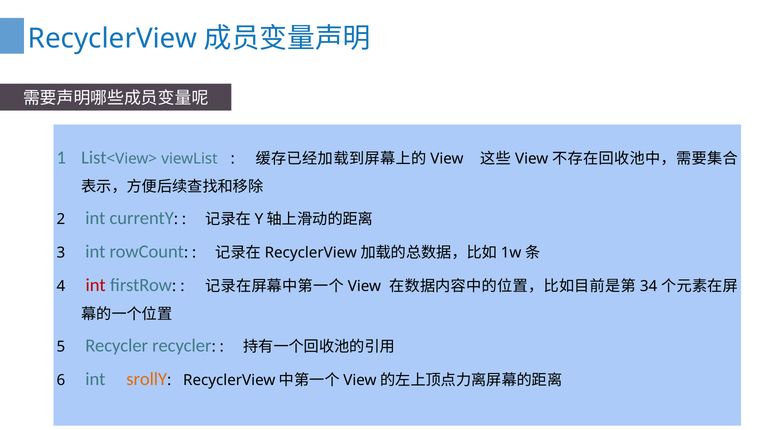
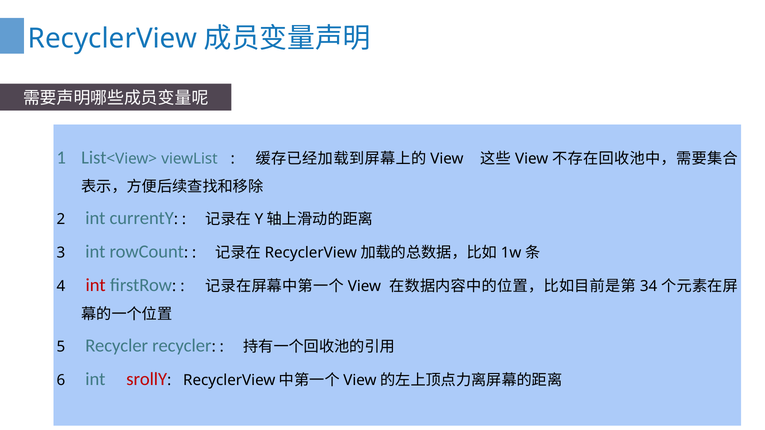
srollY colour: orange -> red (147, 379)
